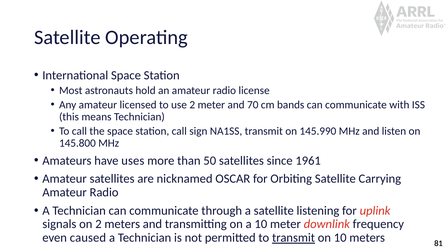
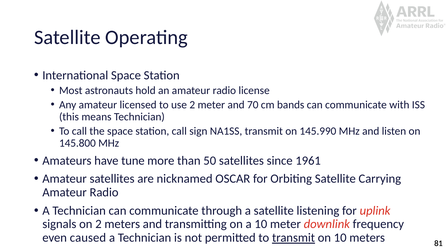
uses: uses -> tune (133, 161)
